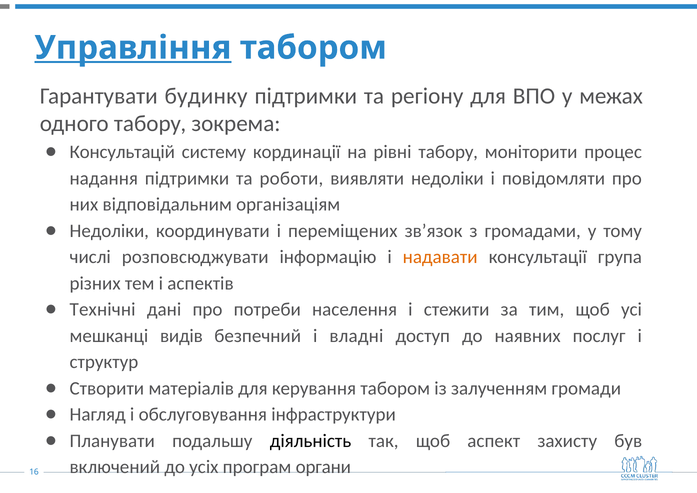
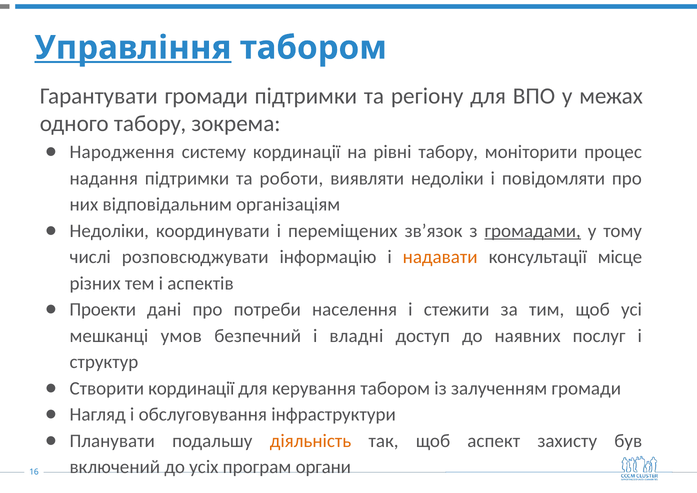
Гарантувати будинку: будинку -> громади (206, 96)
Консультацій: Консультацій -> Народження (122, 152)
громадами underline: none -> present (533, 231)
група: група -> місце (620, 257)
Технічні: Технічні -> Проекти (103, 310)
видів: видів -> умов (181, 336)
Створити матеріалів: матеріалів -> кординації (191, 388)
діяльність colour: black -> orange (311, 441)
